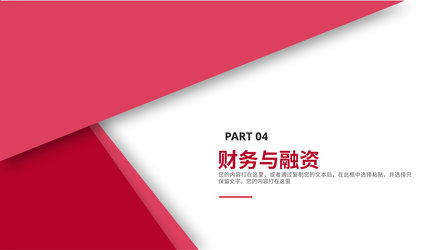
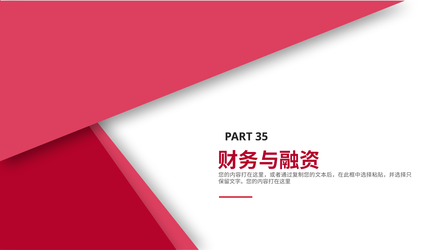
04: 04 -> 35 (262, 137)
